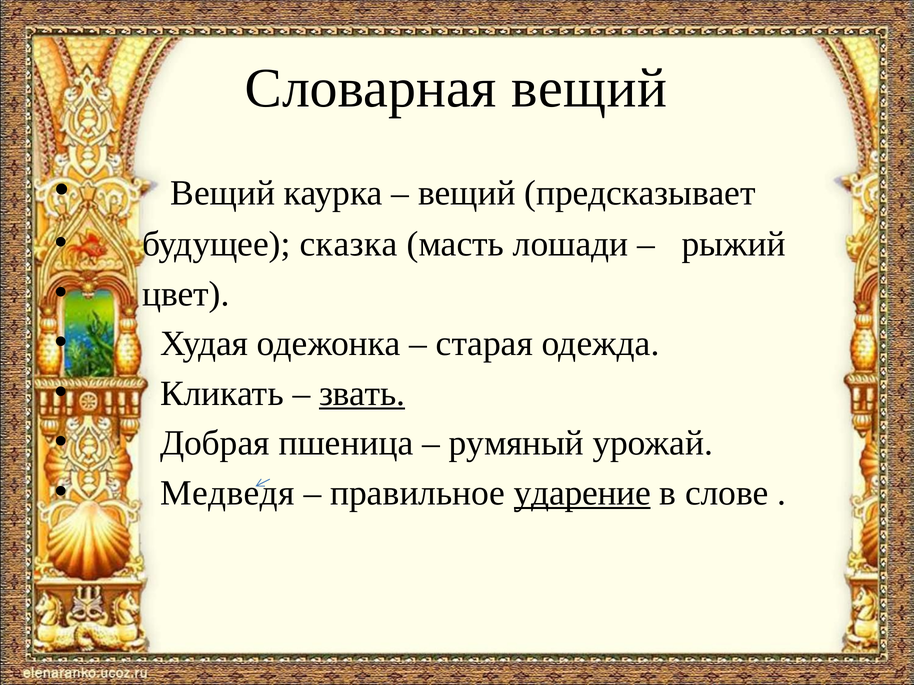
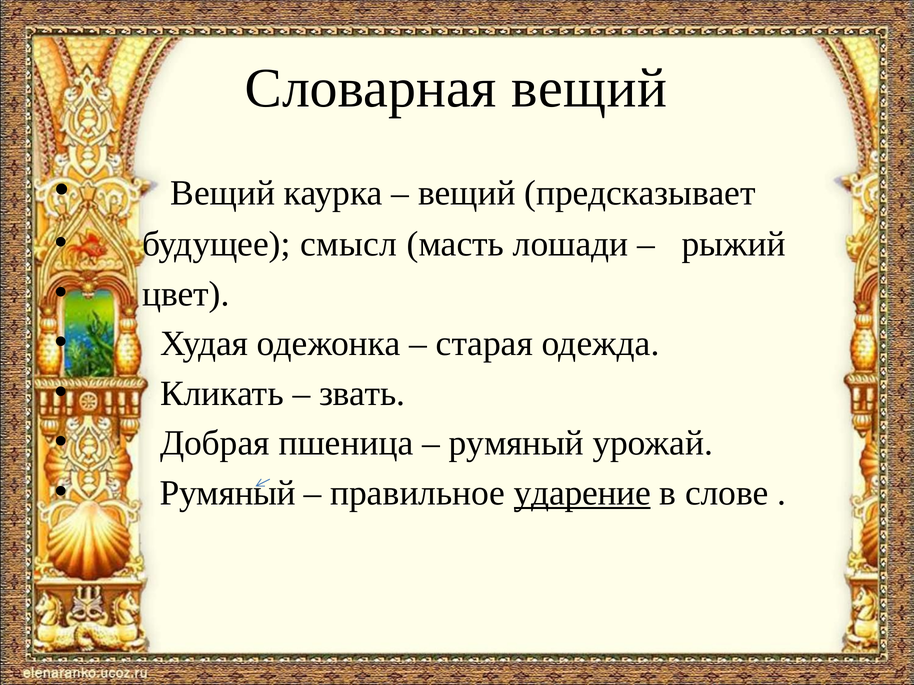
сказка: сказка -> смысл (349, 244)
звать underline: present -> none (362, 394)
Медведя: Медведя -> Румяный (228, 493)
